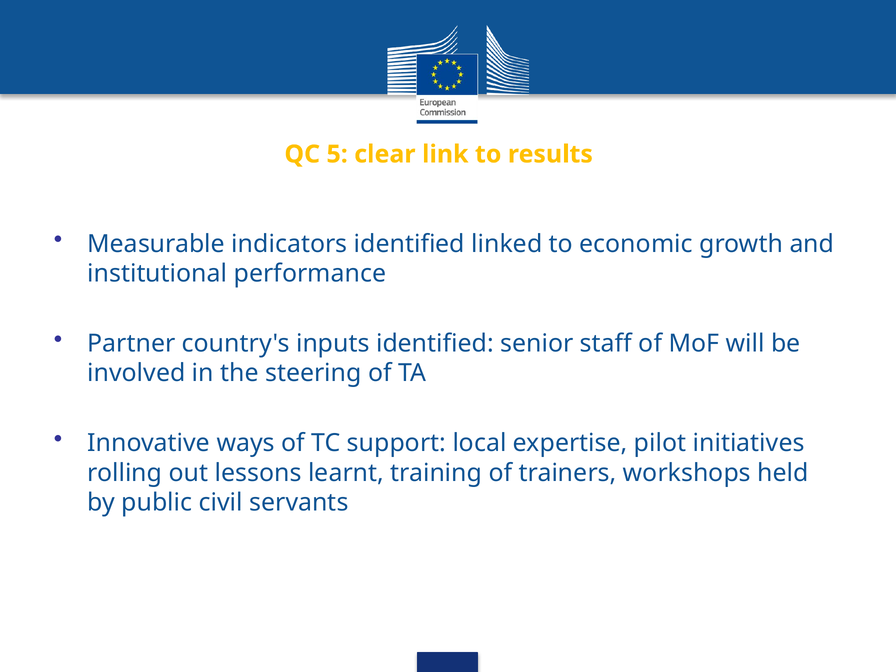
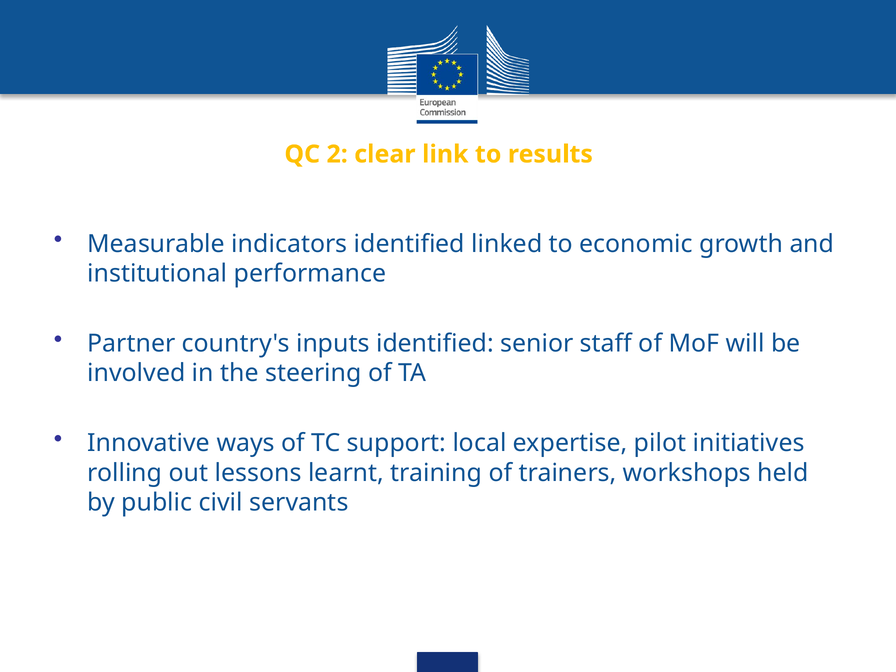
5: 5 -> 2 (337, 154)
